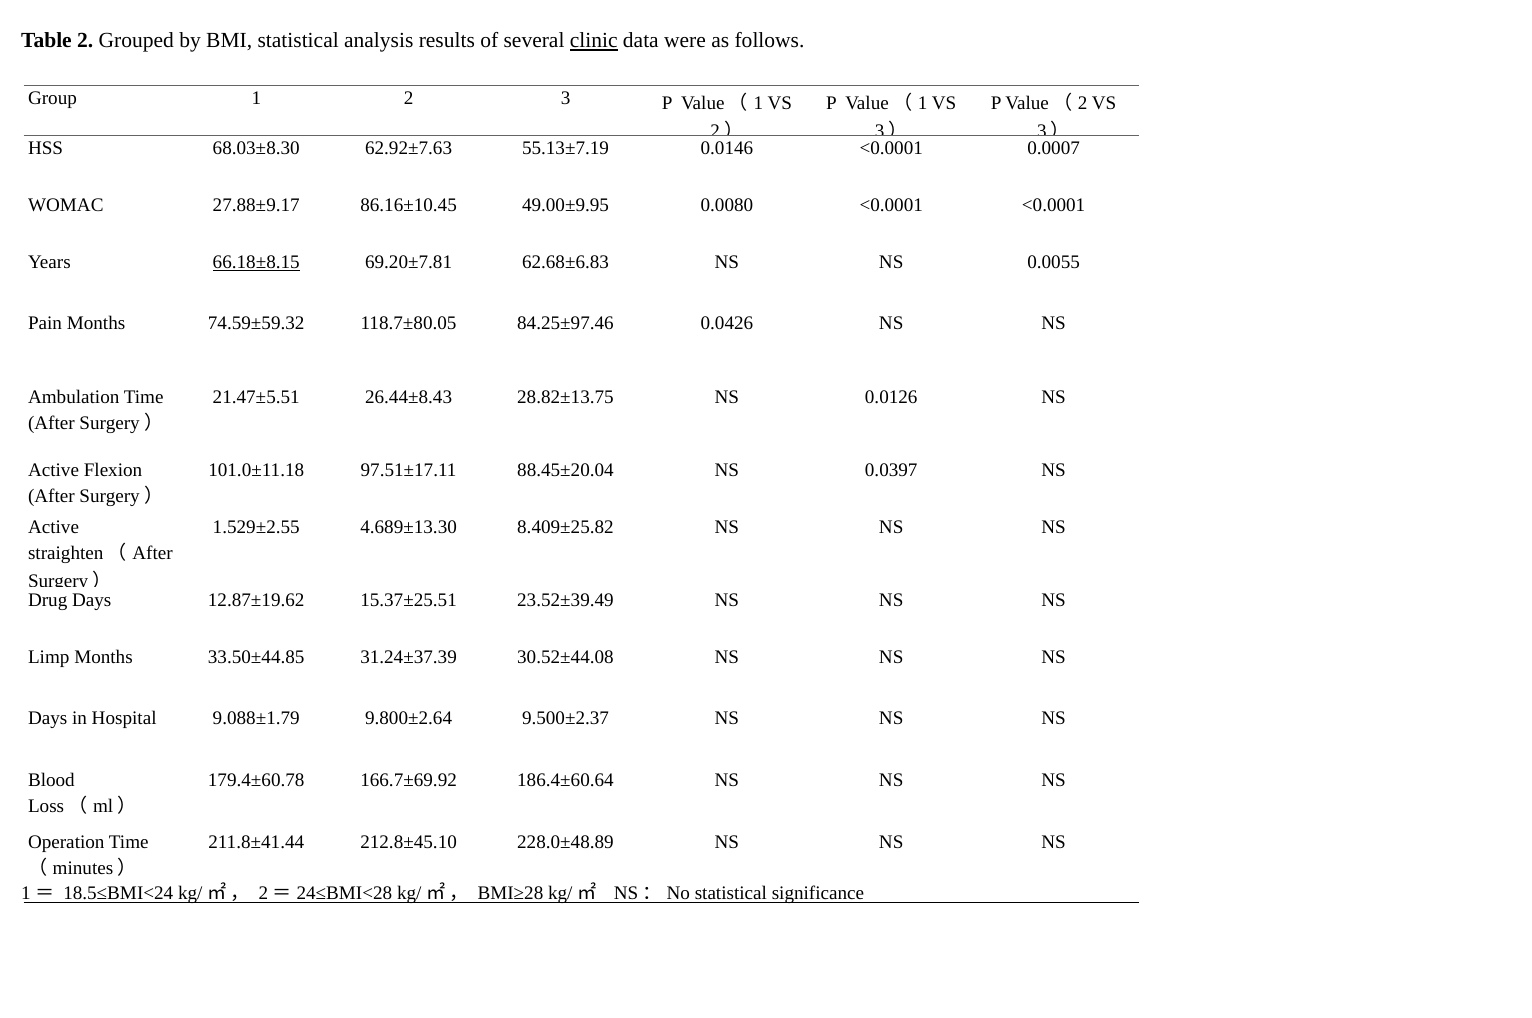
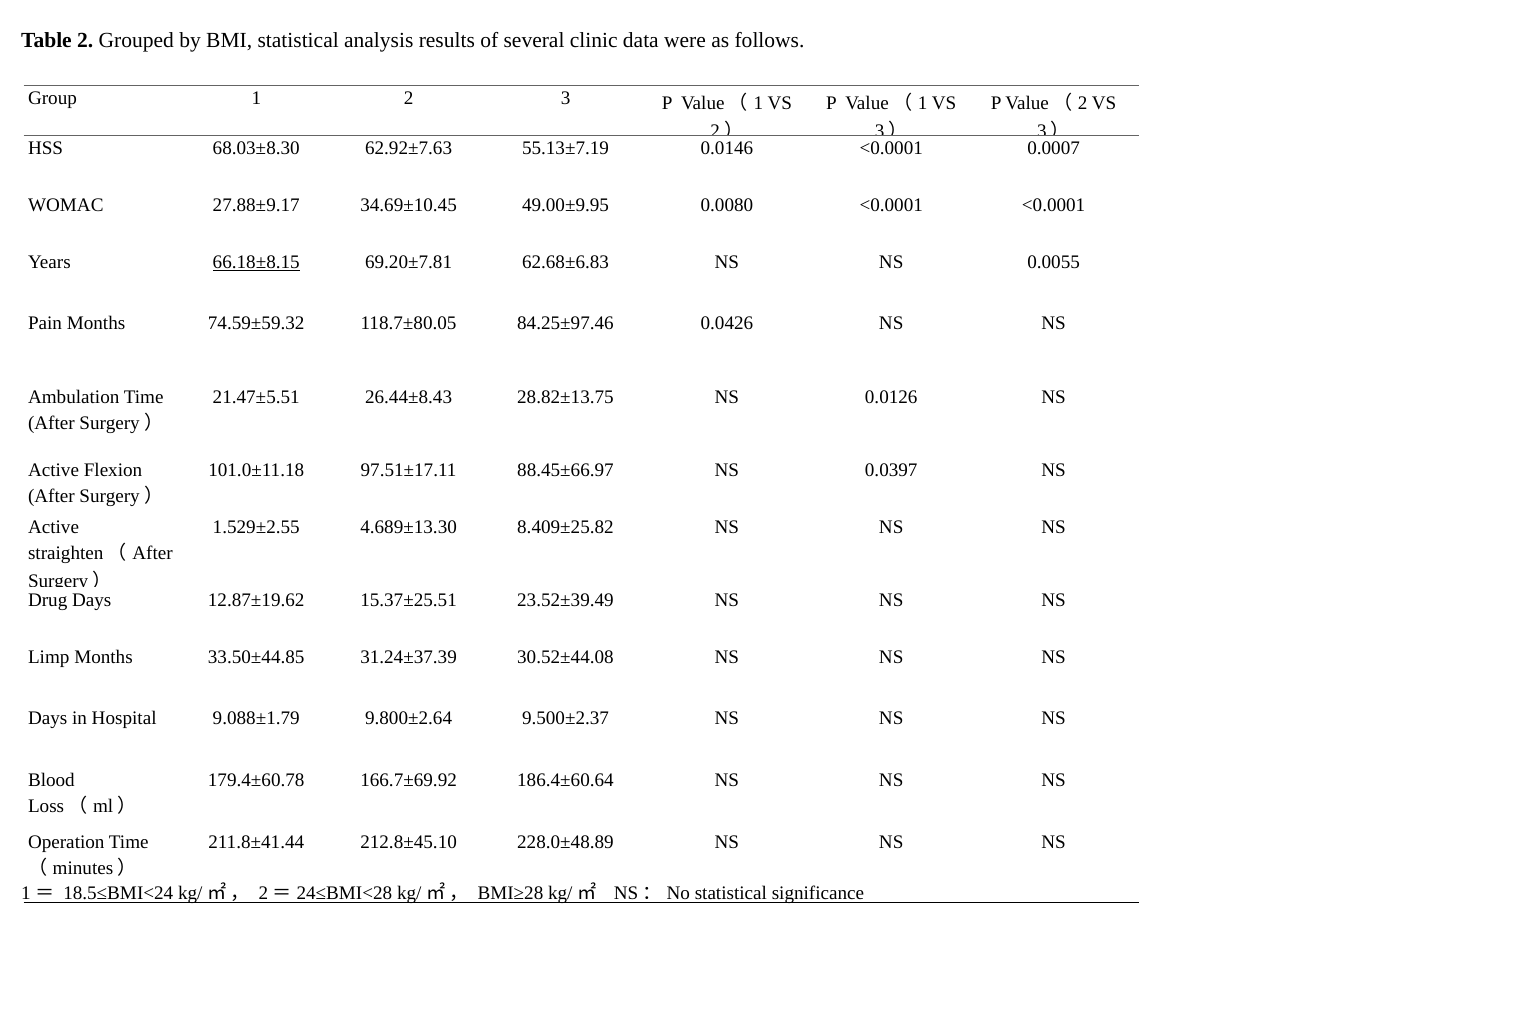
clinic underline: present -> none (594, 41)
86.16±10.45: 86.16±10.45 -> 34.69±10.45 (409, 205)
88.45±20.04: 88.45±20.04 -> 88.45±66.97 (565, 470)
